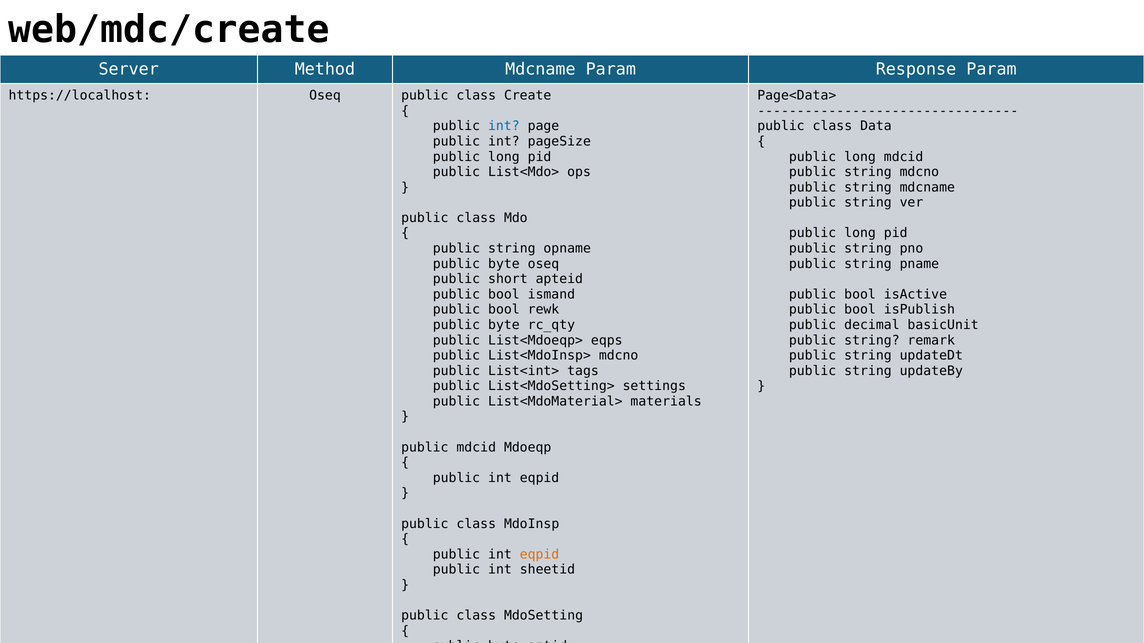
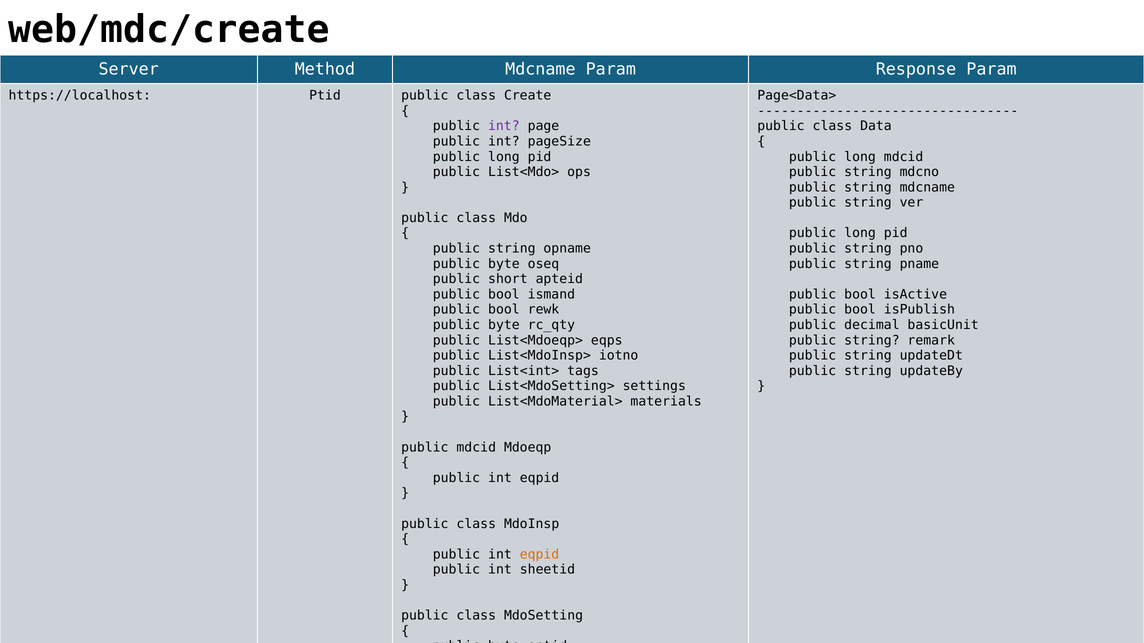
https://localhost Oseq: Oseq -> Ptid (325, 96)
int colour: blue -> purple (504, 126)
List<MdoInsp> mdcno: mdcno -> iotno (619, 356)
